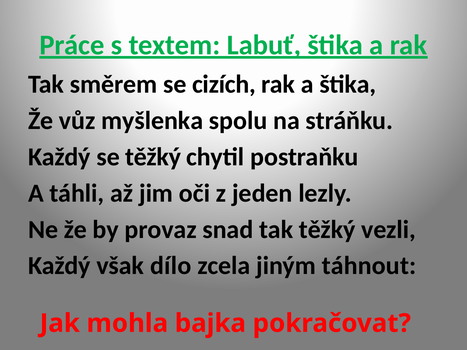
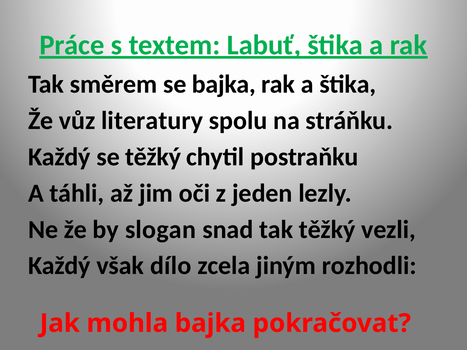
se cizích: cizích -> bajka (224, 84)
myšlenka: myšlenka -> literatury (152, 121)
provaz: provaz -> slogan (160, 230)
táhnout: táhnout -> rozhodli (369, 266)
